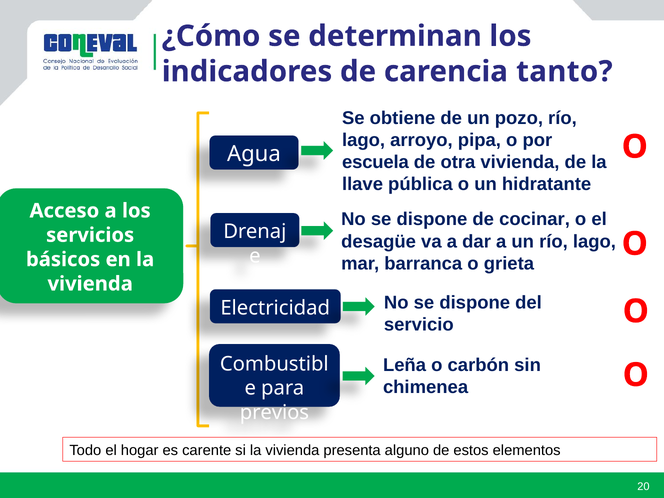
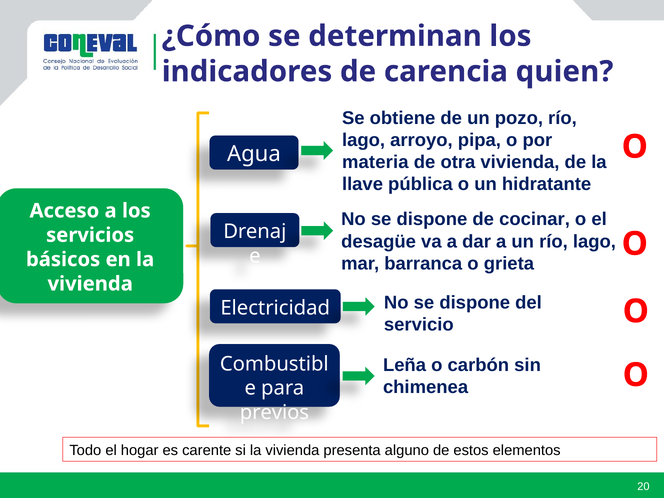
tanto: tanto -> quien (565, 72)
escuela: escuela -> materia (375, 162)
